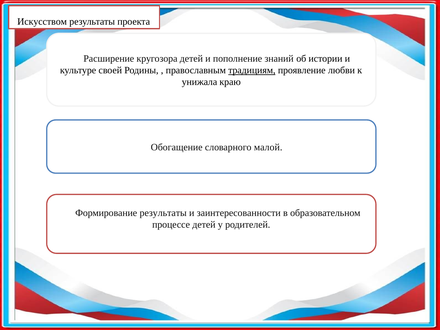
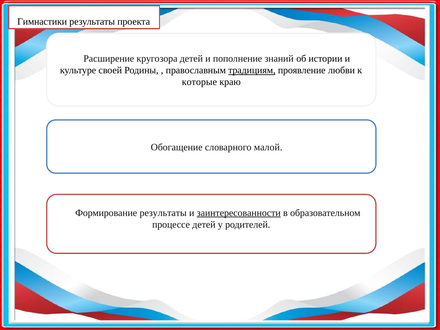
Искусством: Искусством -> Гимнастики (42, 22)
унижала: унижала -> которые (199, 82)
заинтересованности underline: none -> present (239, 213)
